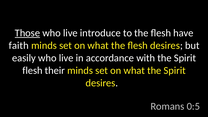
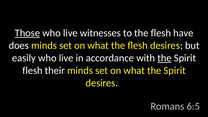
introduce: introduce -> witnesses (100, 33)
faith: faith -> does (19, 46)
the underline: none -> present (165, 58)
0:5: 0:5 -> 6:5 (193, 106)
